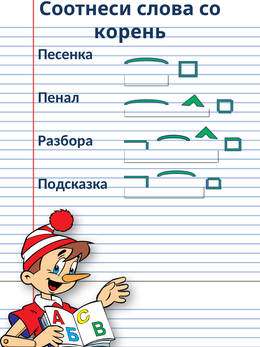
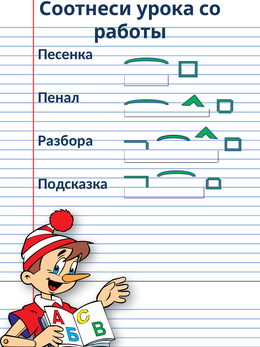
слова: слова -> урока (165, 9)
корень: корень -> работы (130, 32)
